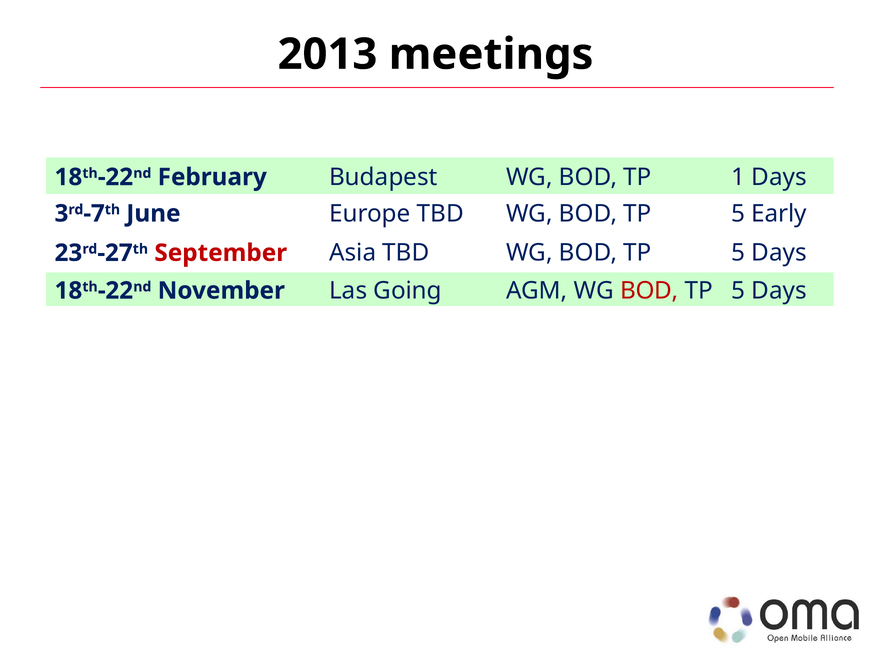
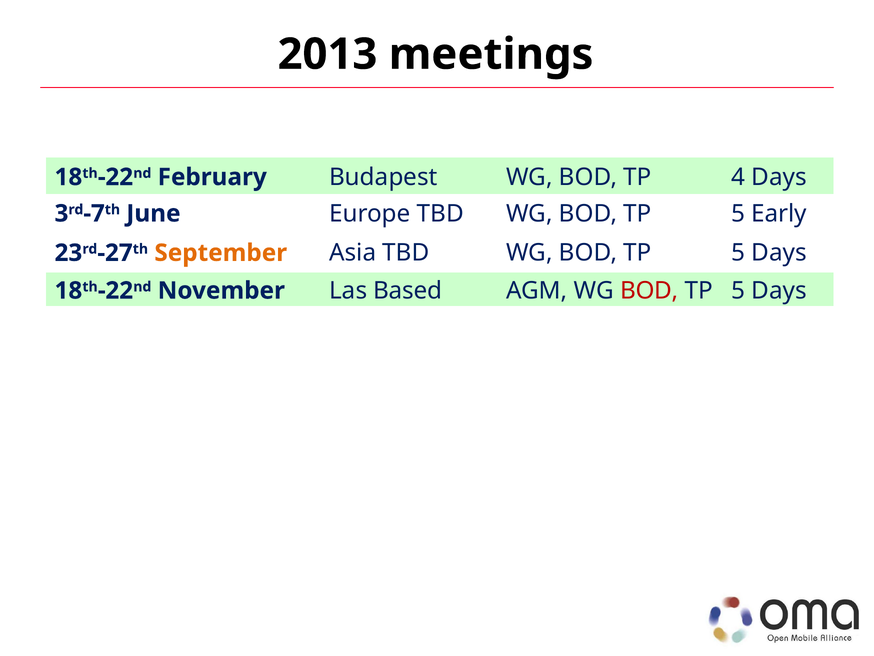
1: 1 -> 4 (738, 177)
September colour: red -> orange (221, 253)
Going: Going -> Based (408, 290)
